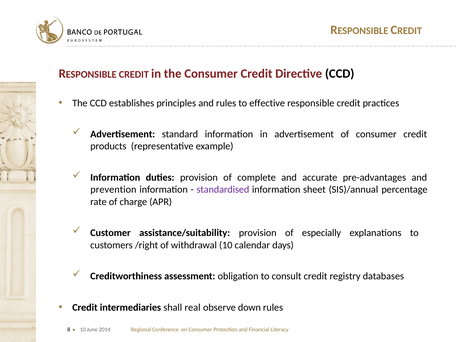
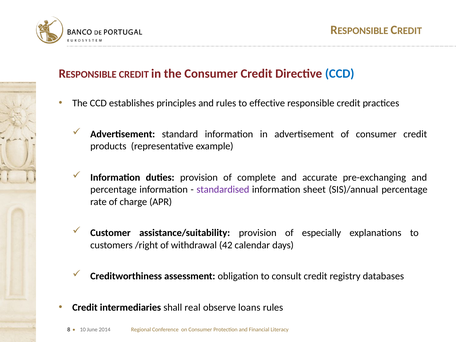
CCD colour: black -> blue (340, 73)
pre-advantages: pre-advantages -> pre-exchanging (374, 177)
prevention: prevention -> percentage (113, 190)
withdrawal 10: 10 -> 42 (226, 245)
down: down -> loans (249, 307)
